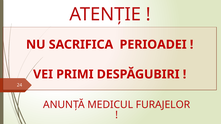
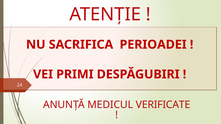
FURAJELOR: FURAJELOR -> VERIFICATE (163, 105)
